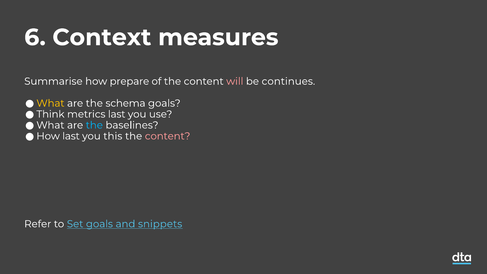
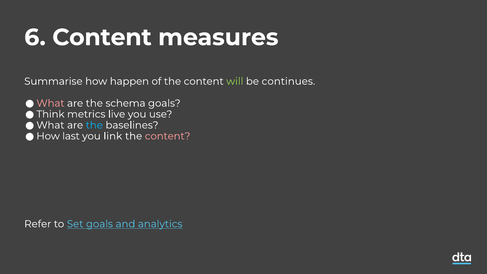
6 Context: Context -> Content (102, 37)
prepare: prepare -> happen (129, 81)
will colour: pink -> light green (235, 81)
What colour: yellow -> pink (50, 103)
metrics last: last -> live (117, 114)
this: this -> link (113, 136)
snippets: snippets -> analytics (160, 224)
